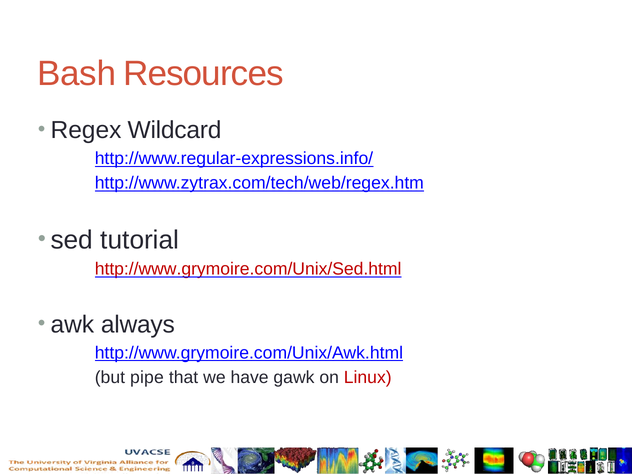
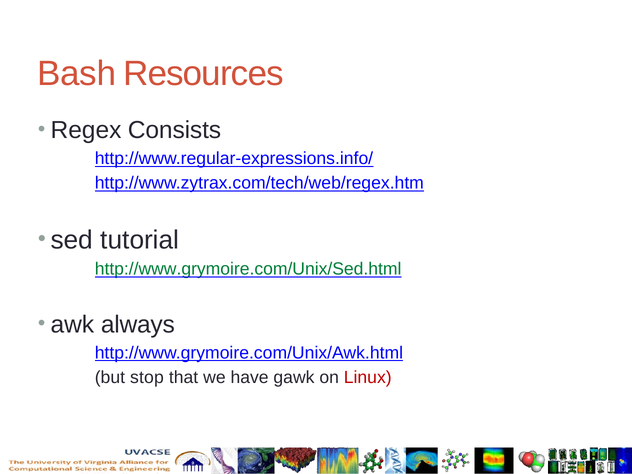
Wildcard: Wildcard -> Consists (174, 130)
http://www.grymoire.com/Unix/Sed.html colour: red -> green (248, 269)
pipe: pipe -> stop (147, 377)
